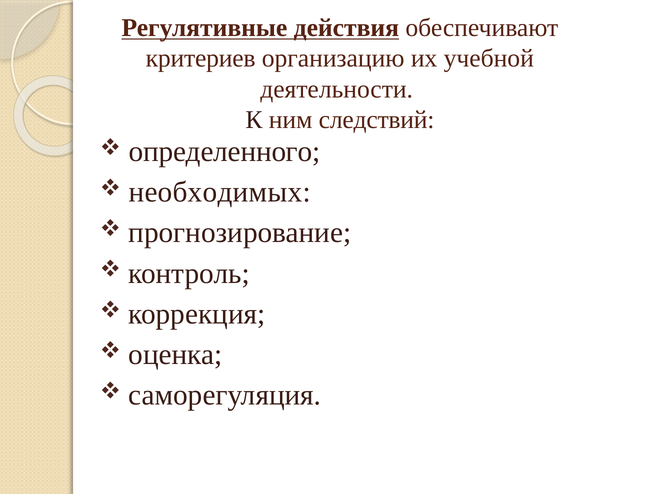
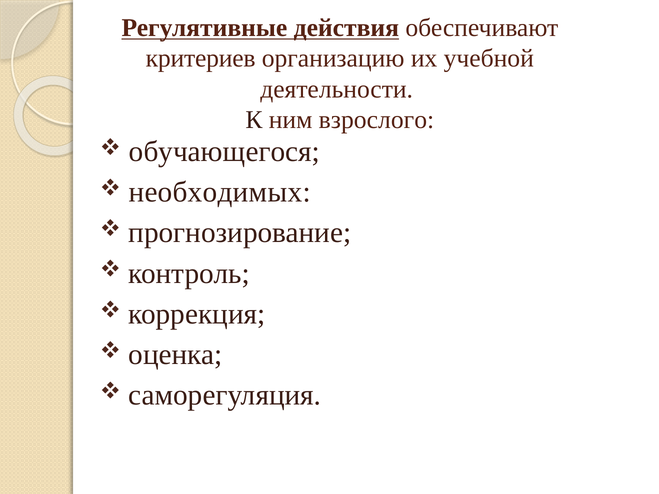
следствий: следствий -> взрослого (376, 120)
определенного: определенного -> обучающегося (224, 152)
